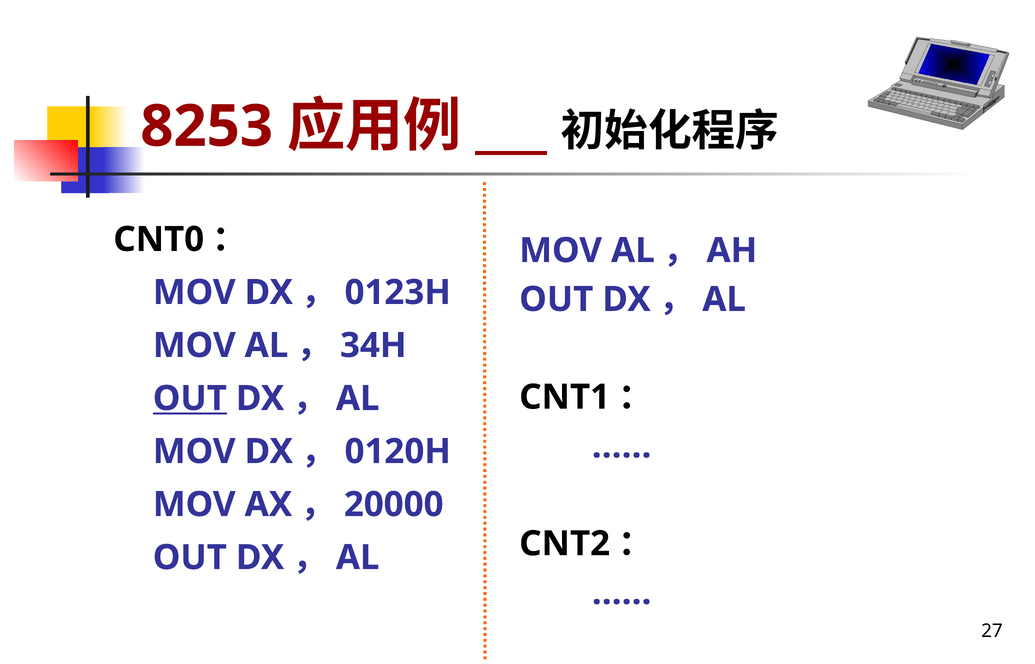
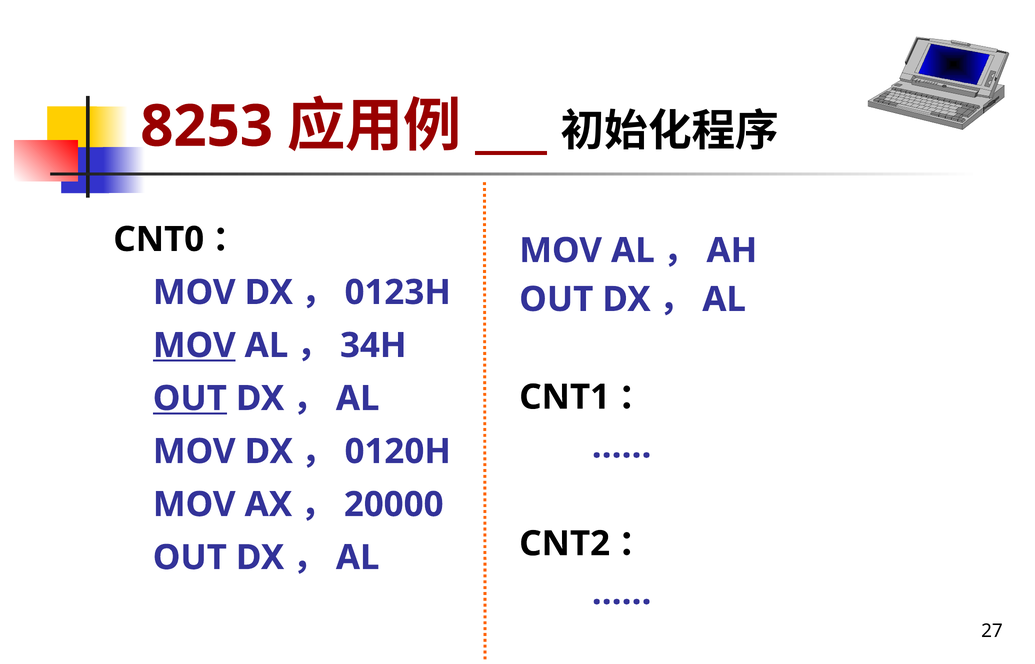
MOV underline: none -> present (194, 345)
